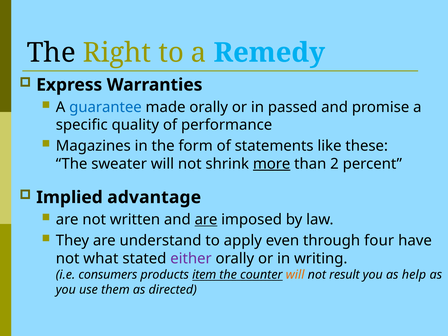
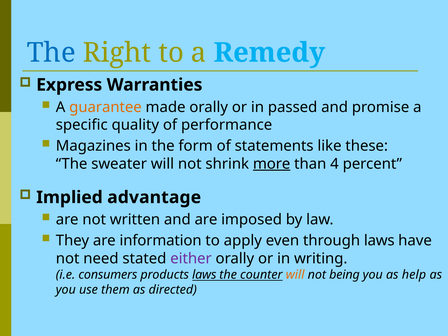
The colour: black -> blue (51, 53)
guarantee colour: blue -> orange (105, 107)
2: 2 -> 4 (334, 164)
are underline: present -> none (206, 220)
understand: understand -> information (161, 241)
through four: four -> laws (379, 241)
what: what -> need (101, 258)
products item: item -> laws (204, 275)
result: result -> being (344, 275)
